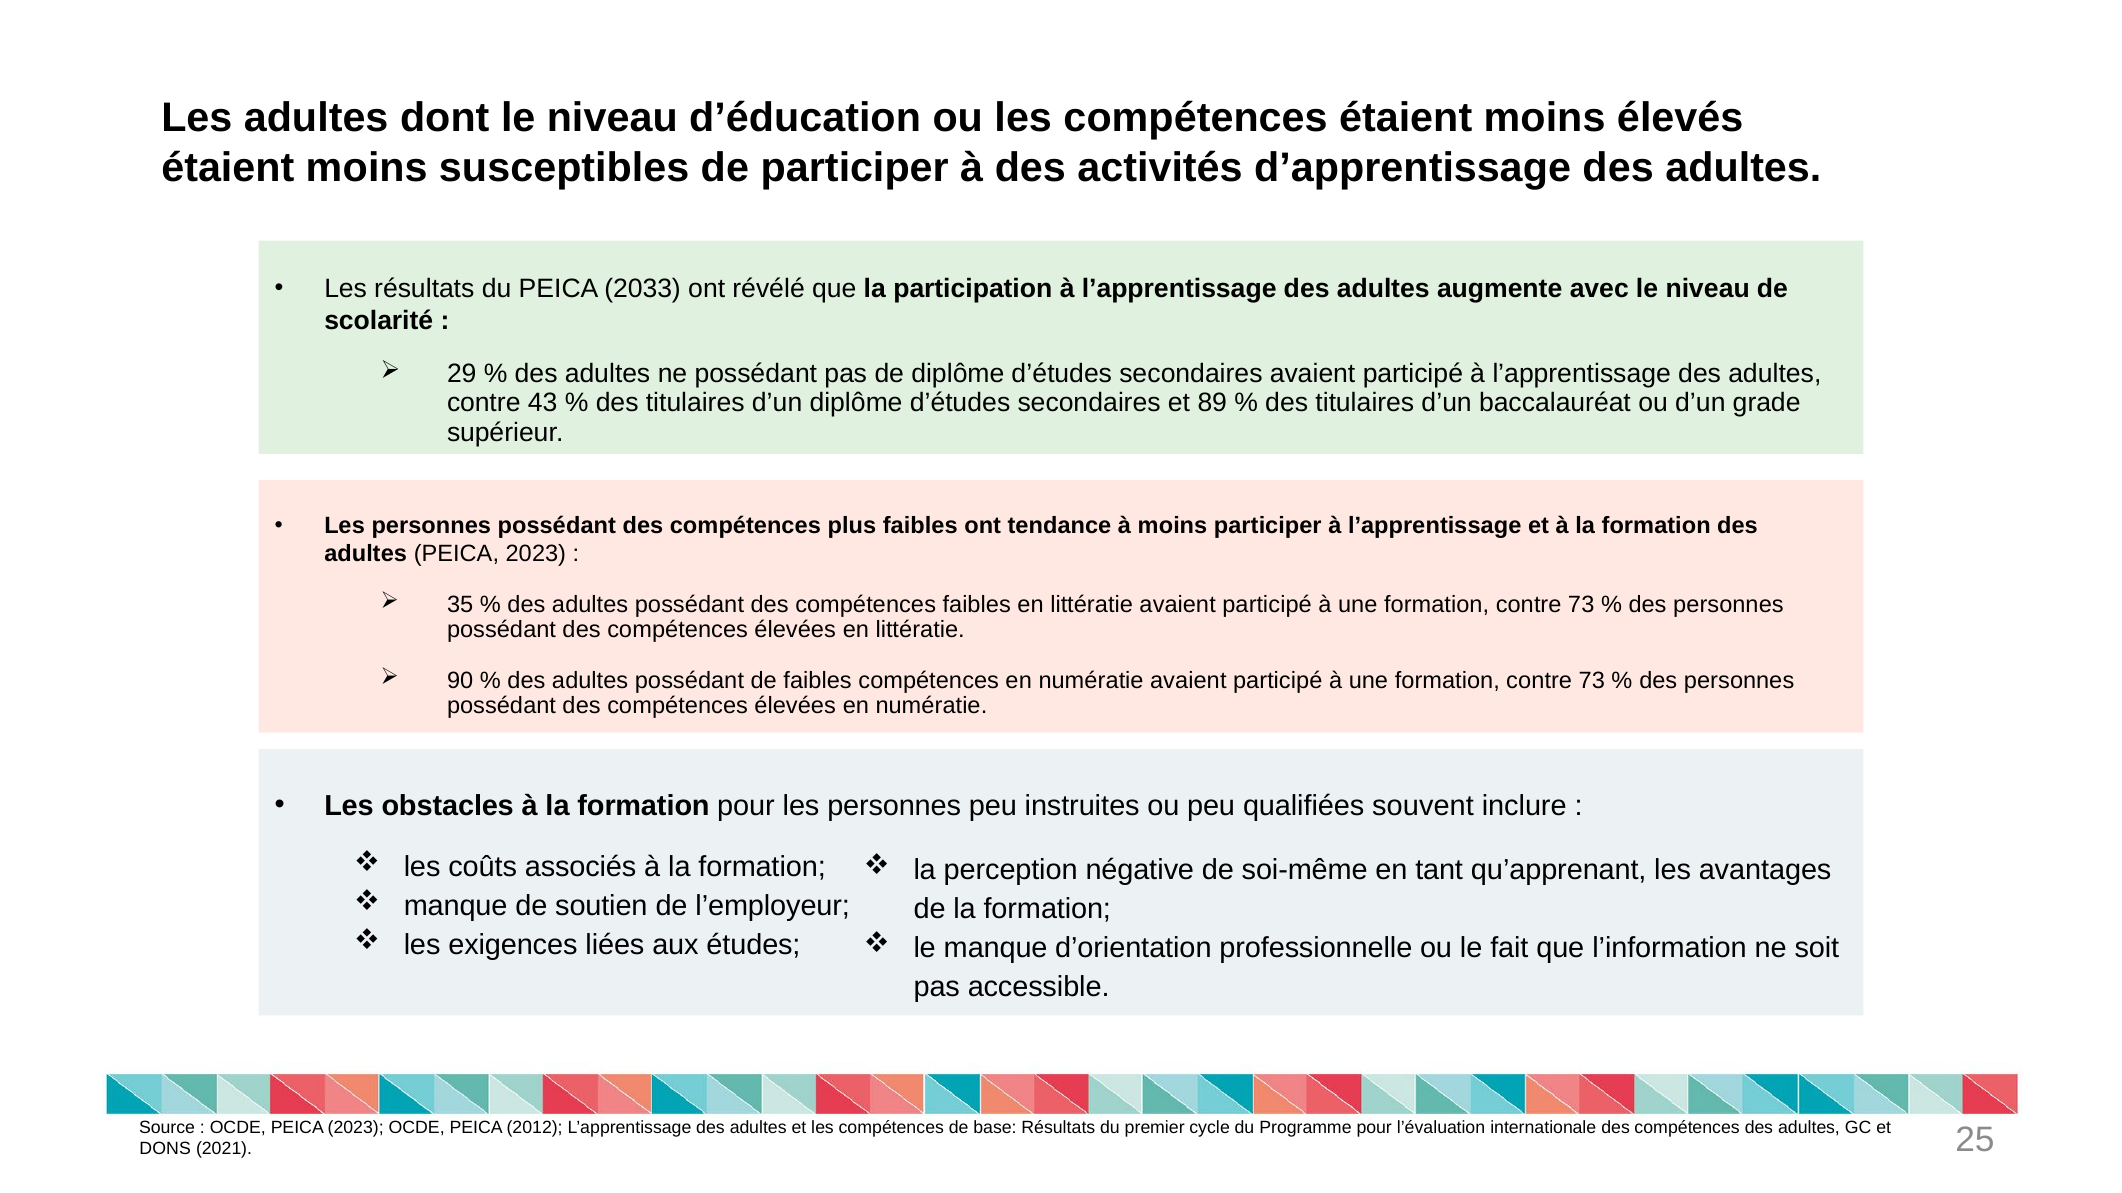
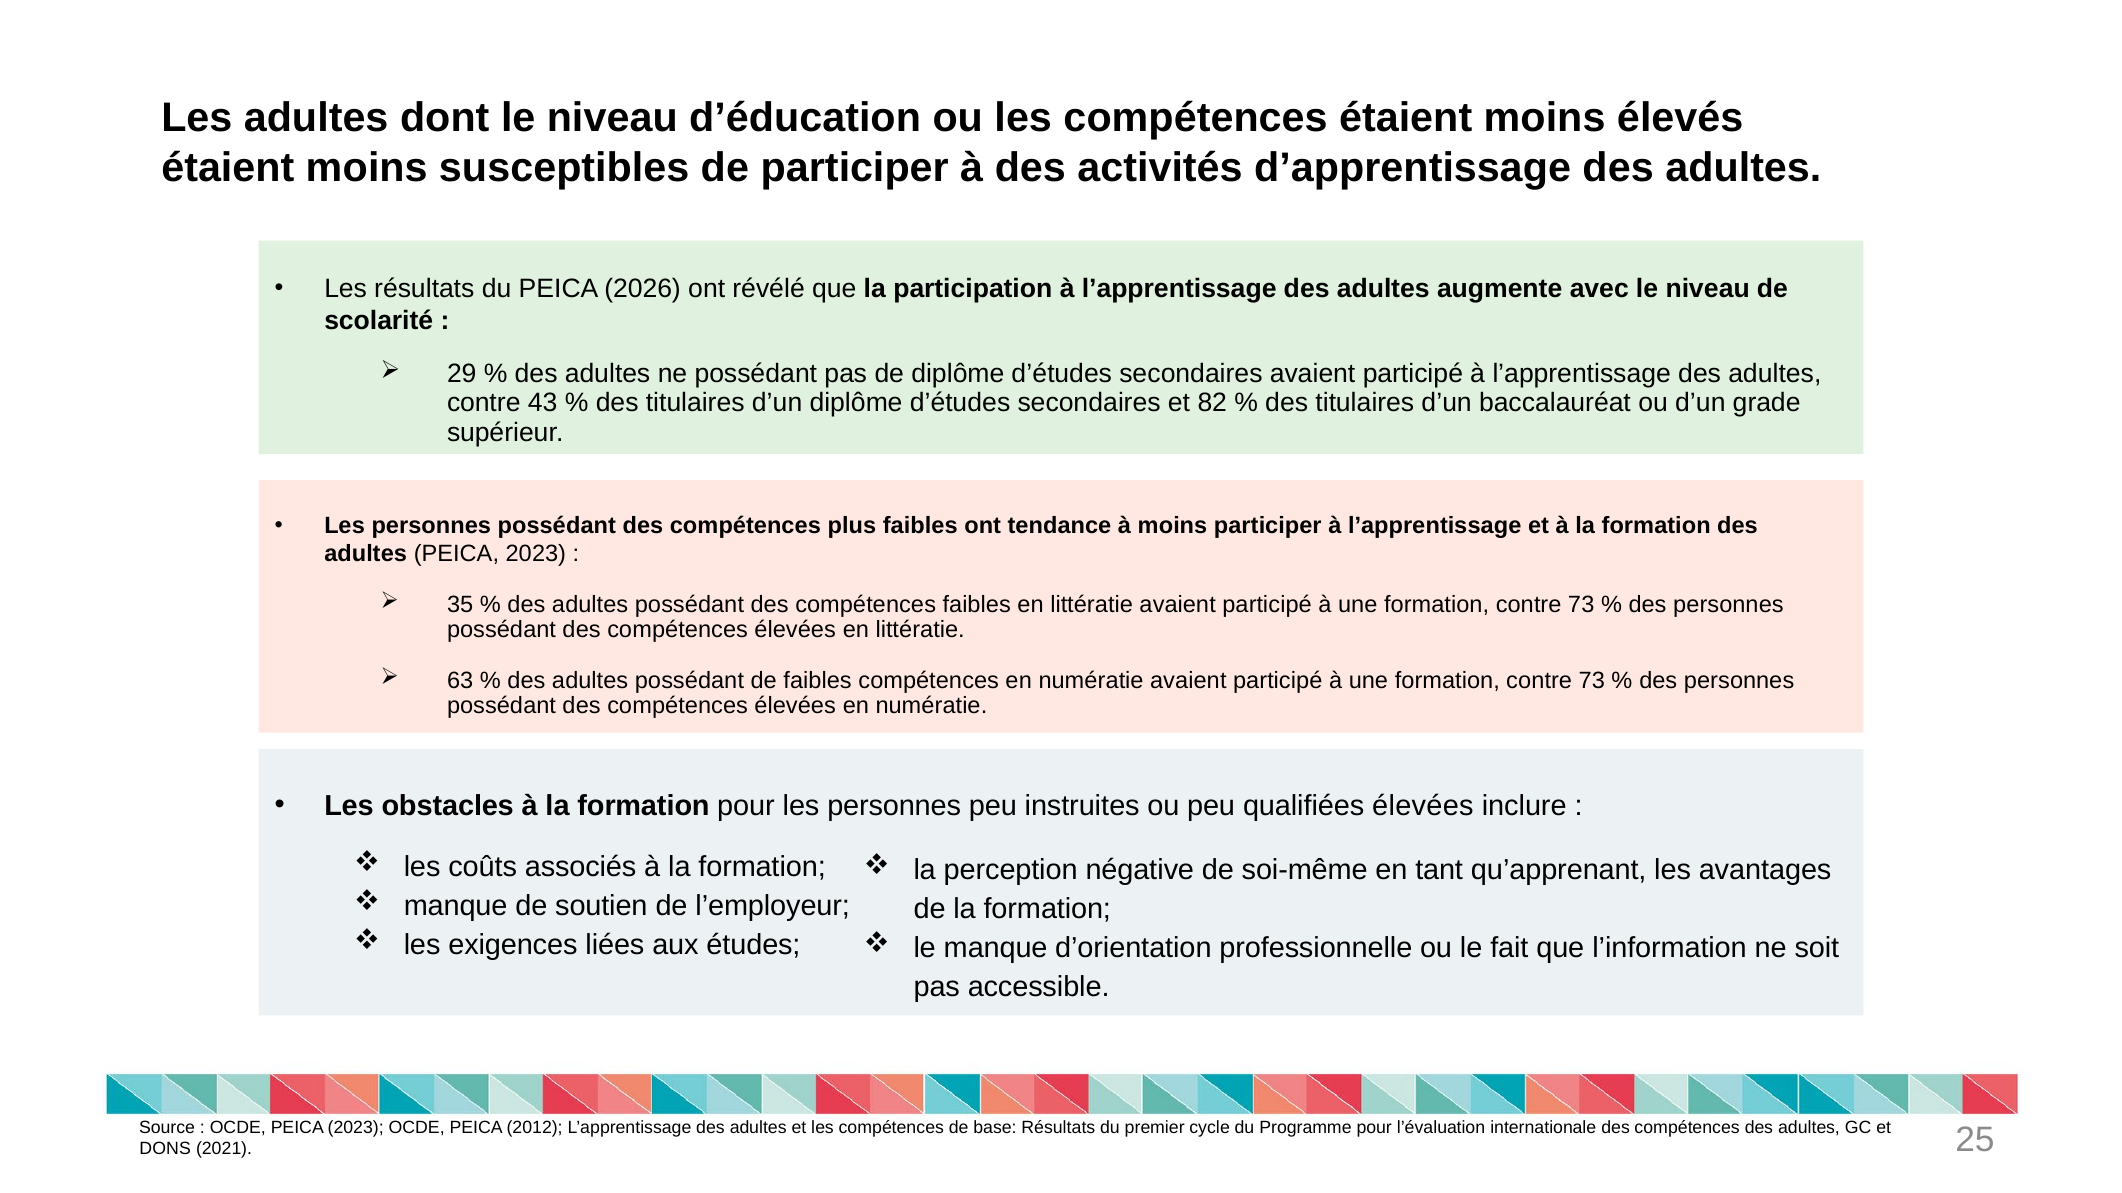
2033: 2033 -> 2026 (643, 289)
89: 89 -> 82 (1212, 403)
90: 90 -> 63 (460, 681)
qualifiées souvent: souvent -> élevées (1423, 807)
